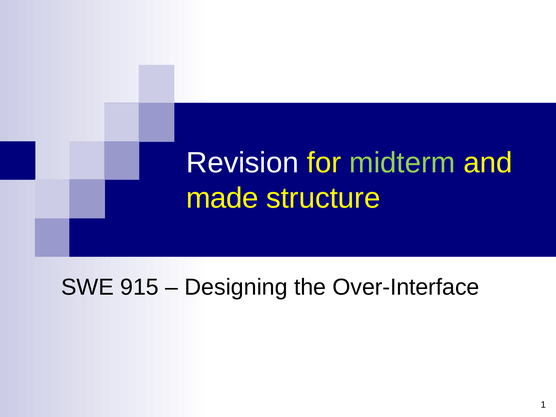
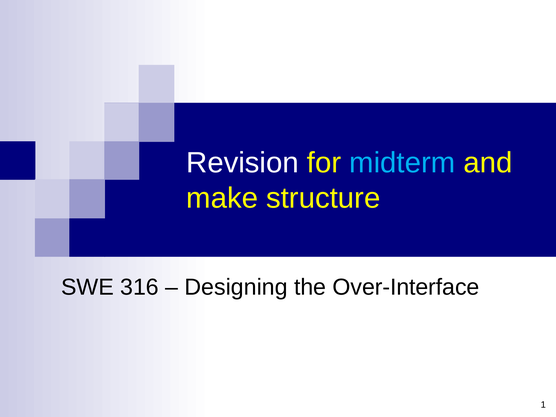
midterm colour: light green -> light blue (402, 163)
made: made -> make (222, 198)
915: 915 -> 316 (140, 287)
